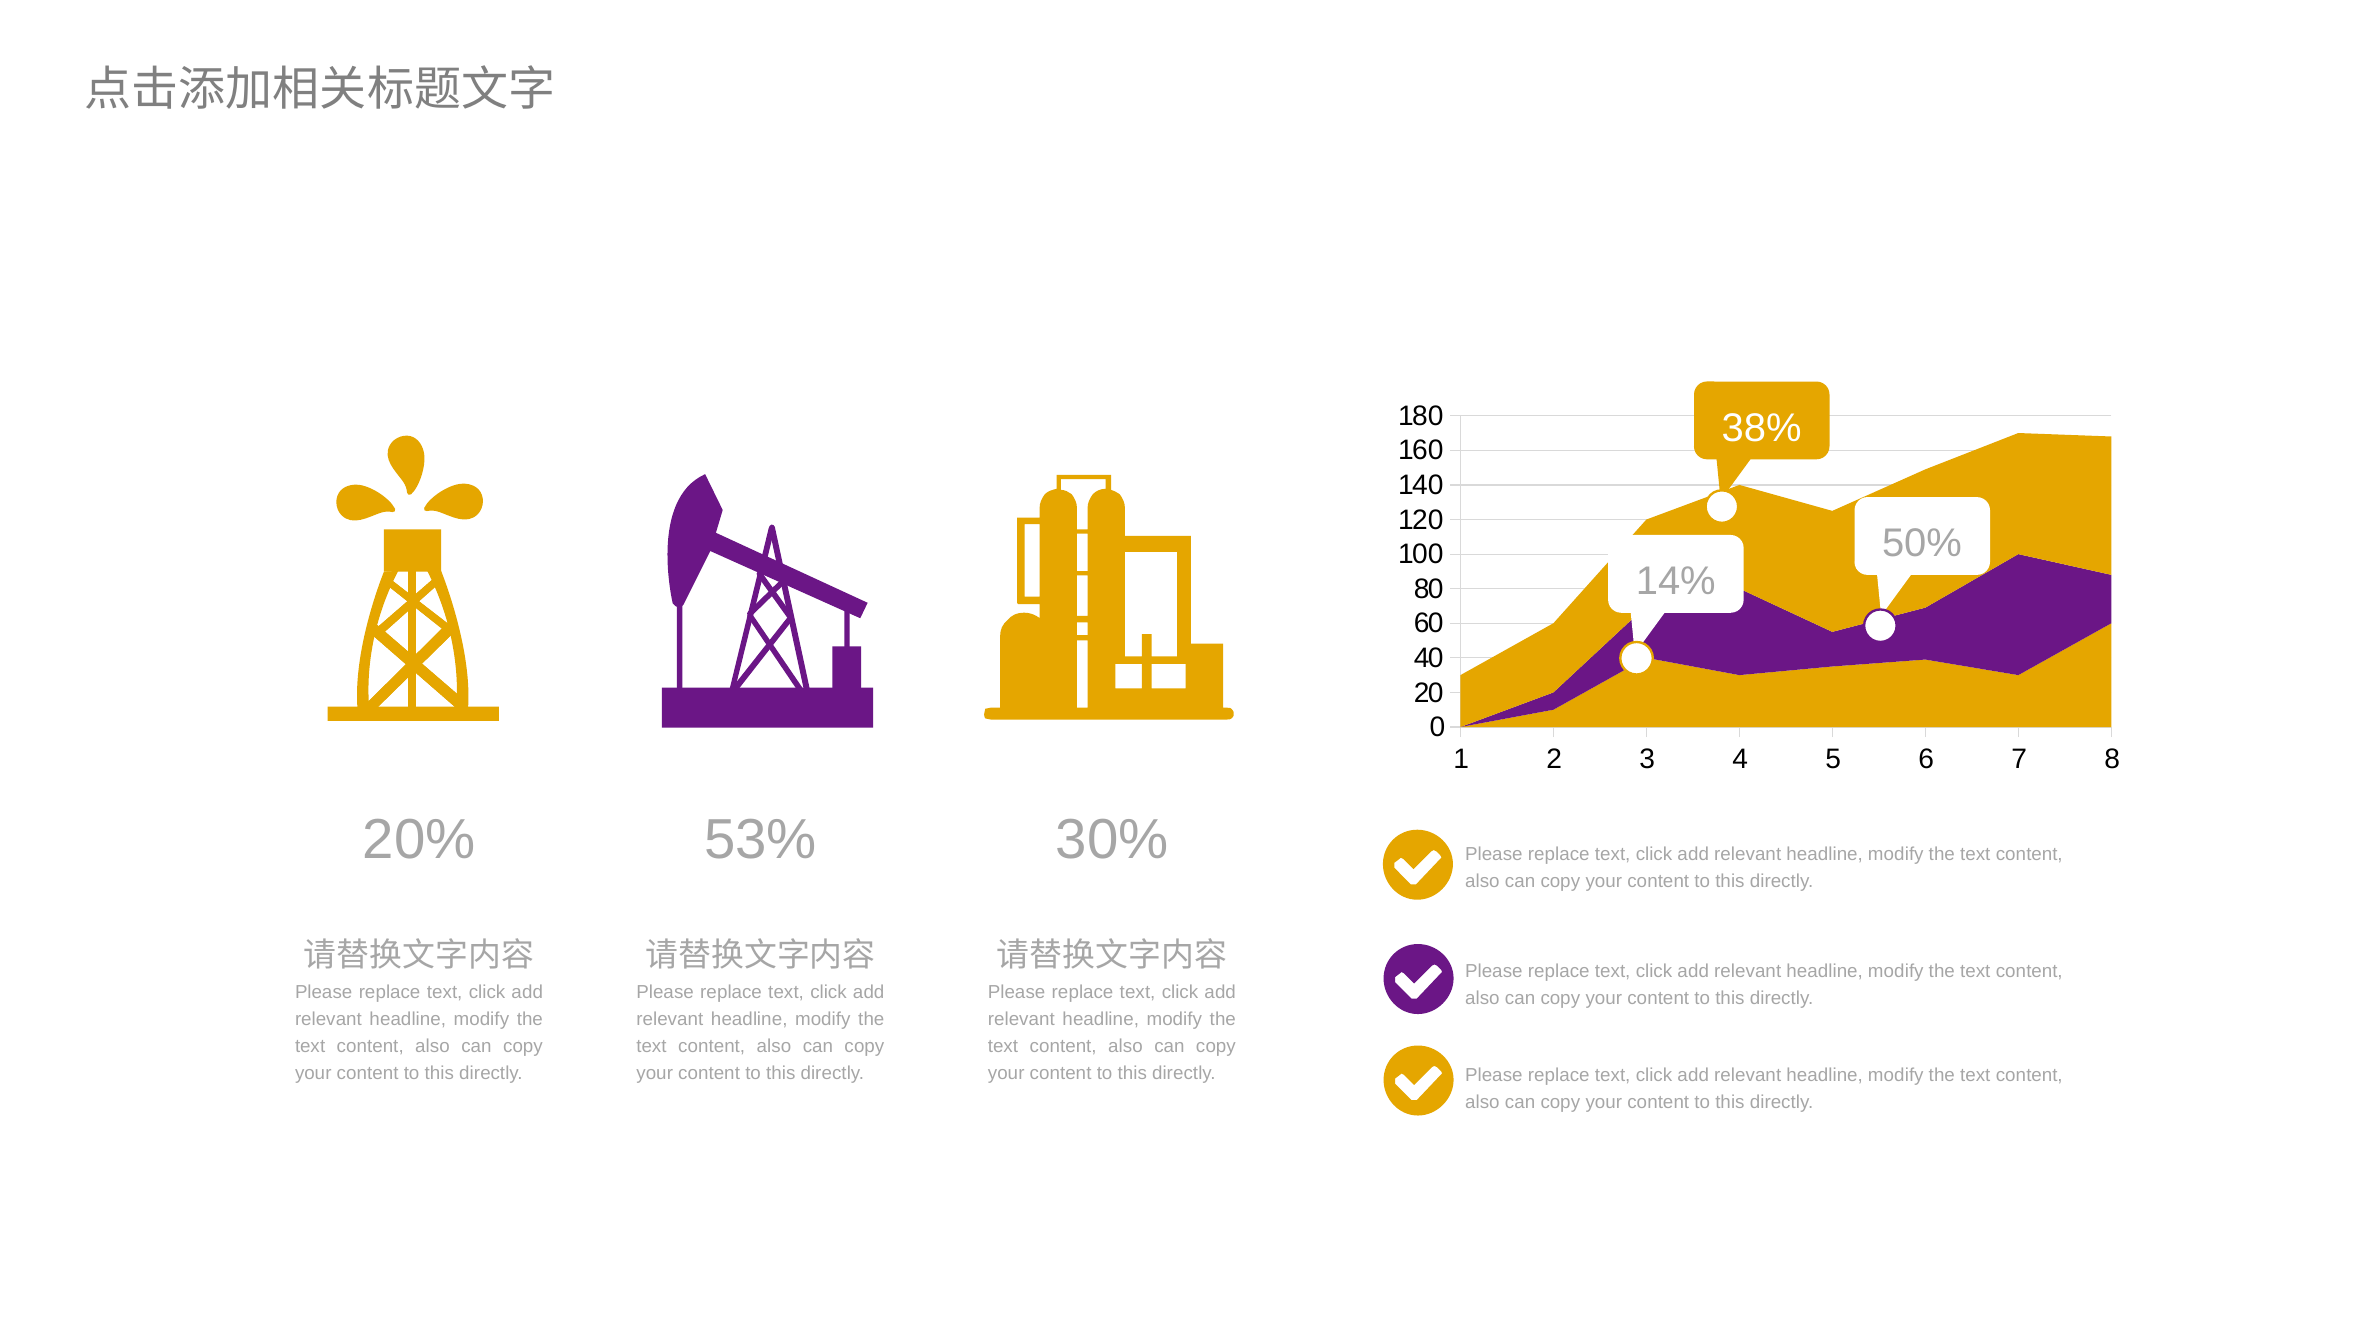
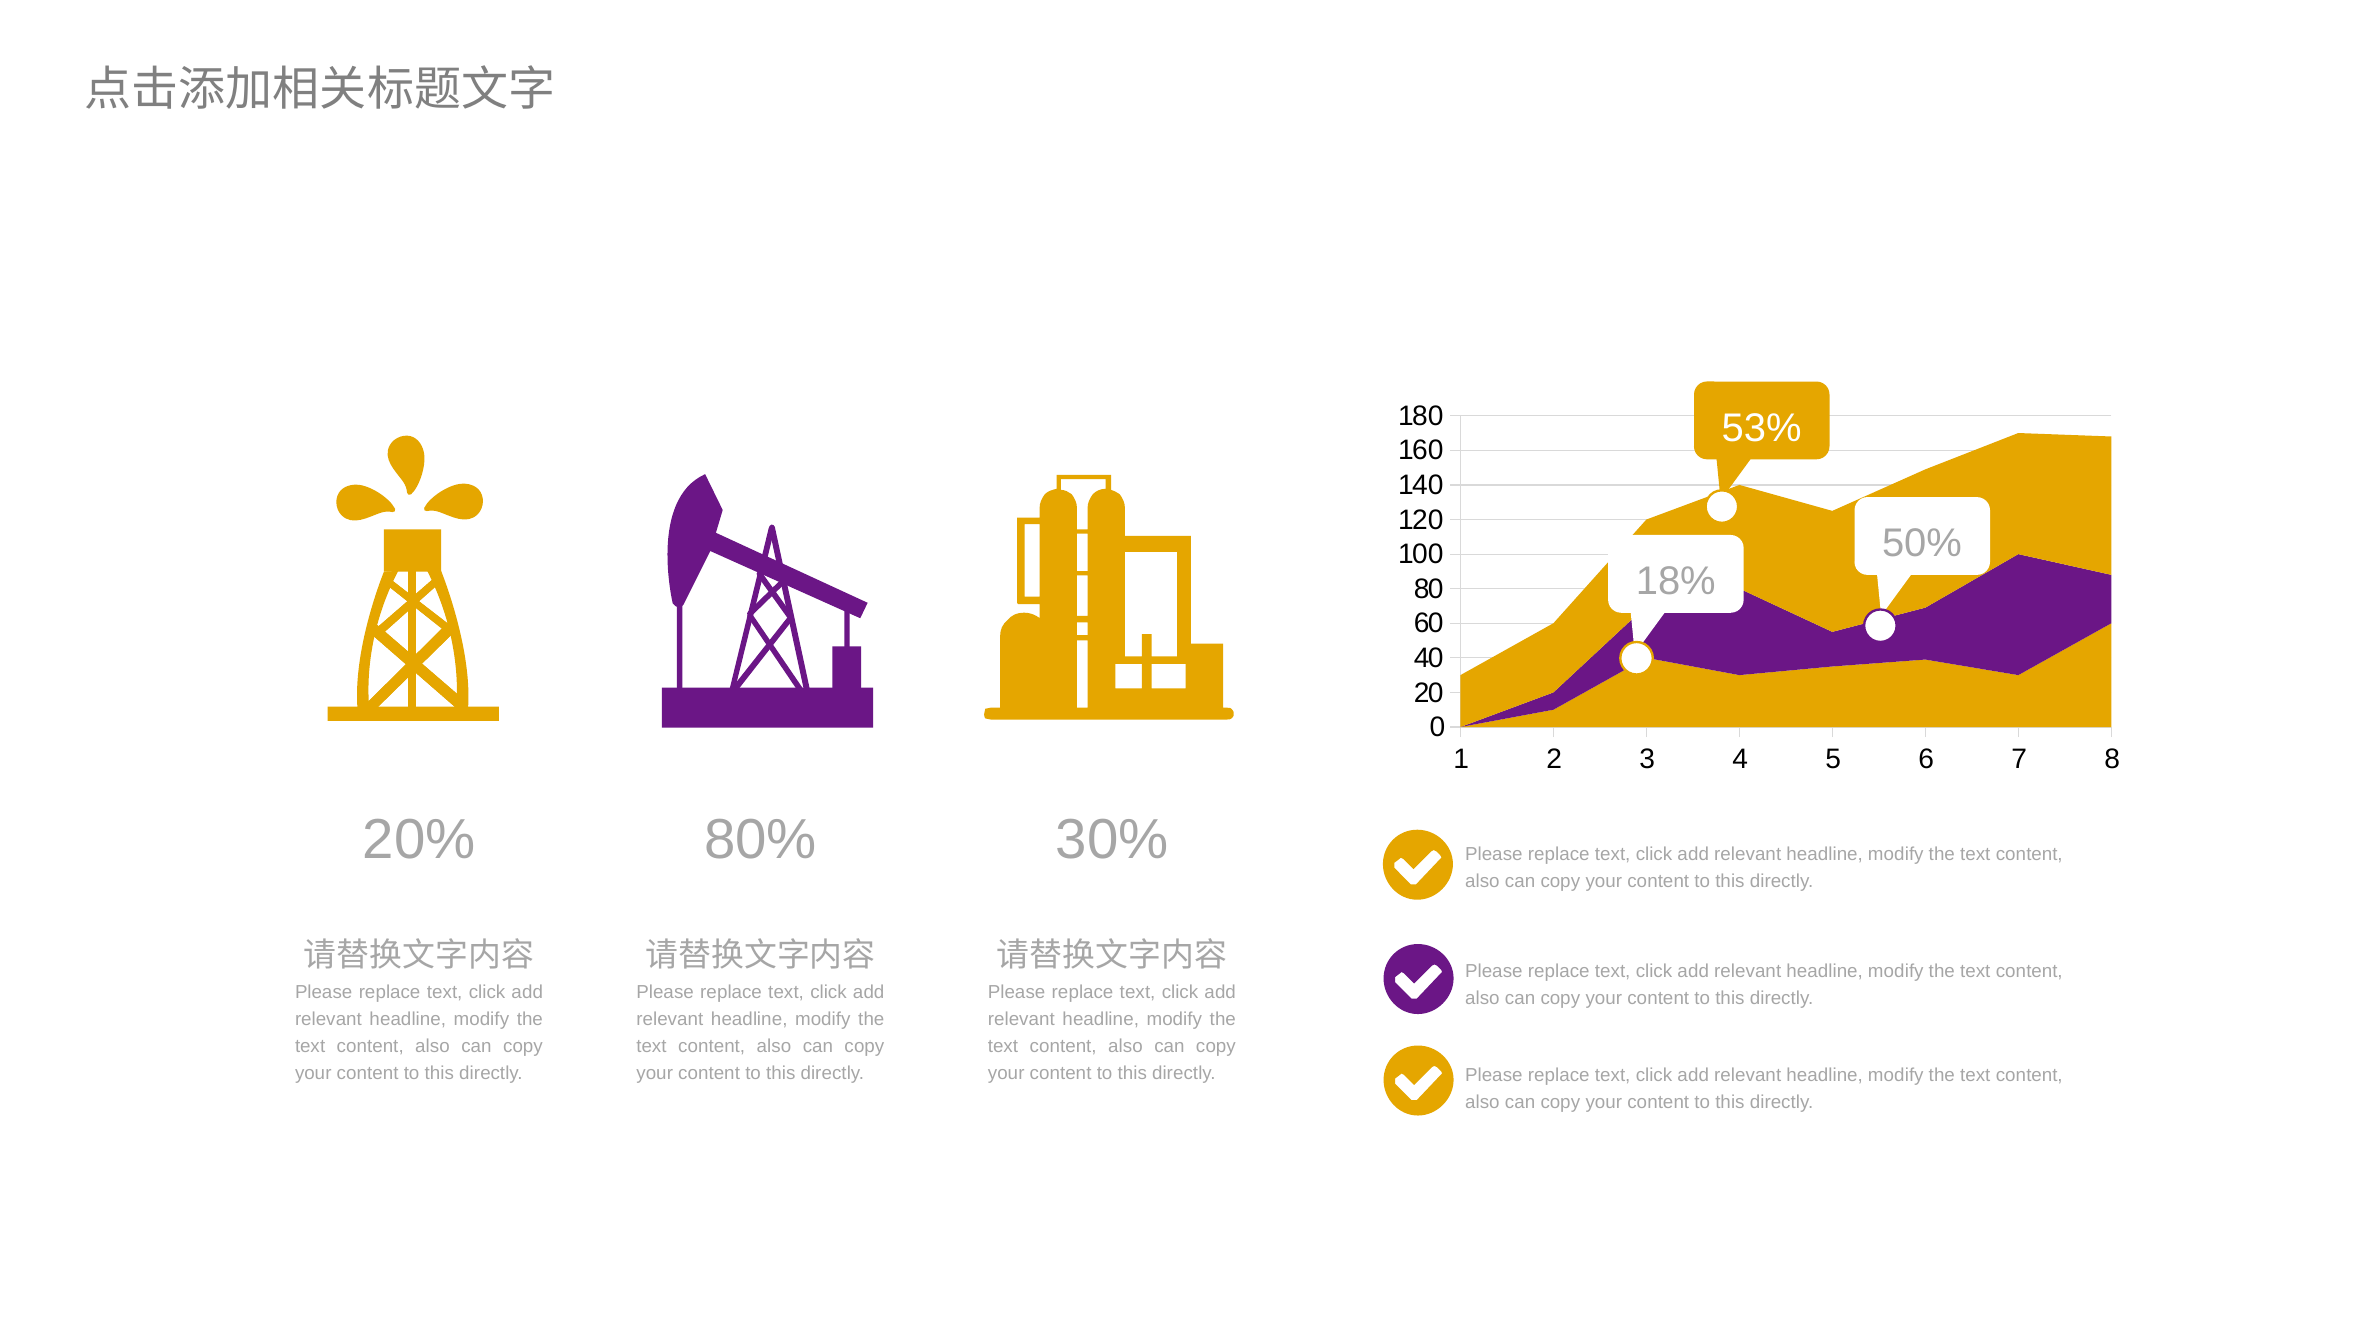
38%: 38% -> 53% (1762, 428)
14%: 14% -> 18% (1676, 581)
53%: 53% -> 80% (761, 840)
